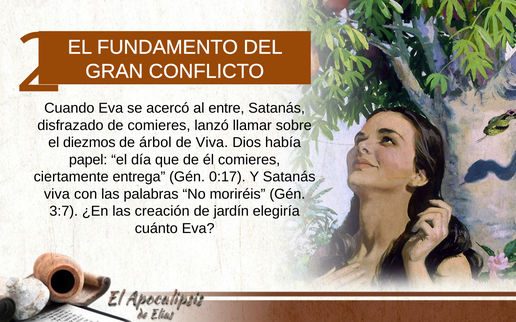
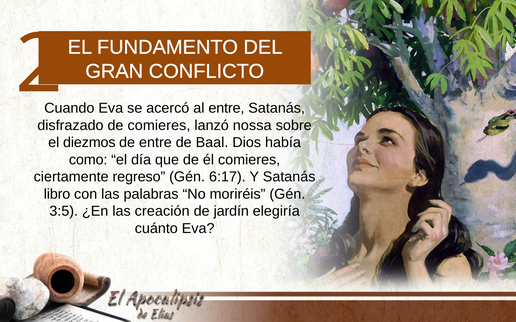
llamar: llamar -> nossa (252, 126)
de árbol: árbol -> entre (155, 143)
de Viva: Viva -> Baal (212, 143)
papel: papel -> como (88, 160)
entrega: entrega -> regreso (139, 177)
0:17: 0:17 -> 6:17 (227, 177)
viva: viva -> libro (57, 194)
3:7: 3:7 -> 3:5 (64, 212)
